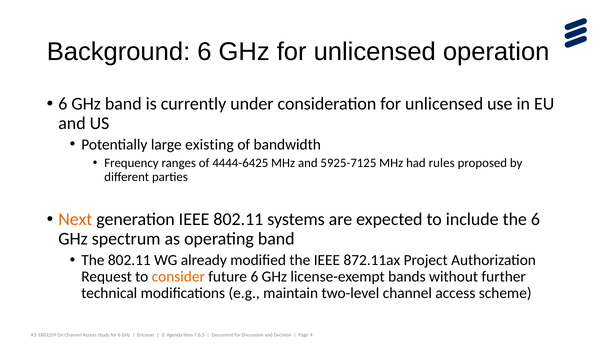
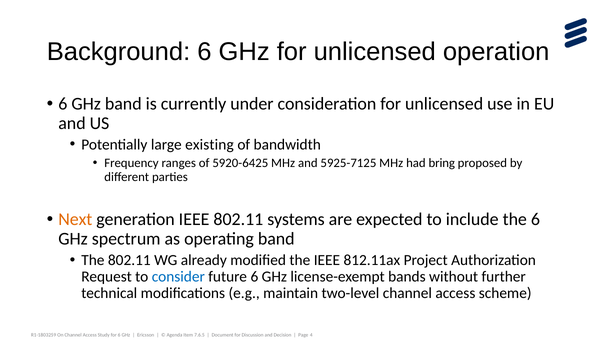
4444-6425: 4444-6425 -> 5920-6425 (240, 163)
rules: rules -> bring (442, 163)
872.11ax: 872.11ax -> 812.11ax (372, 260)
consider colour: orange -> blue (178, 276)
